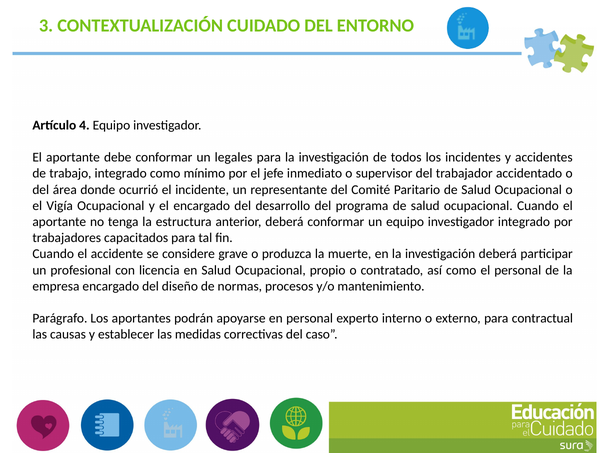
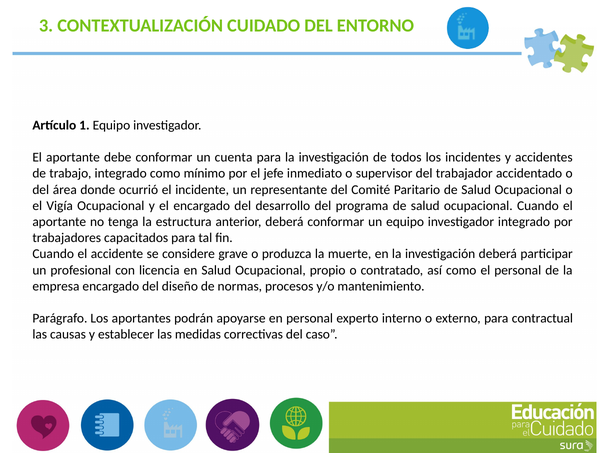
4: 4 -> 1 (84, 125)
legales: legales -> cuenta (234, 157)
